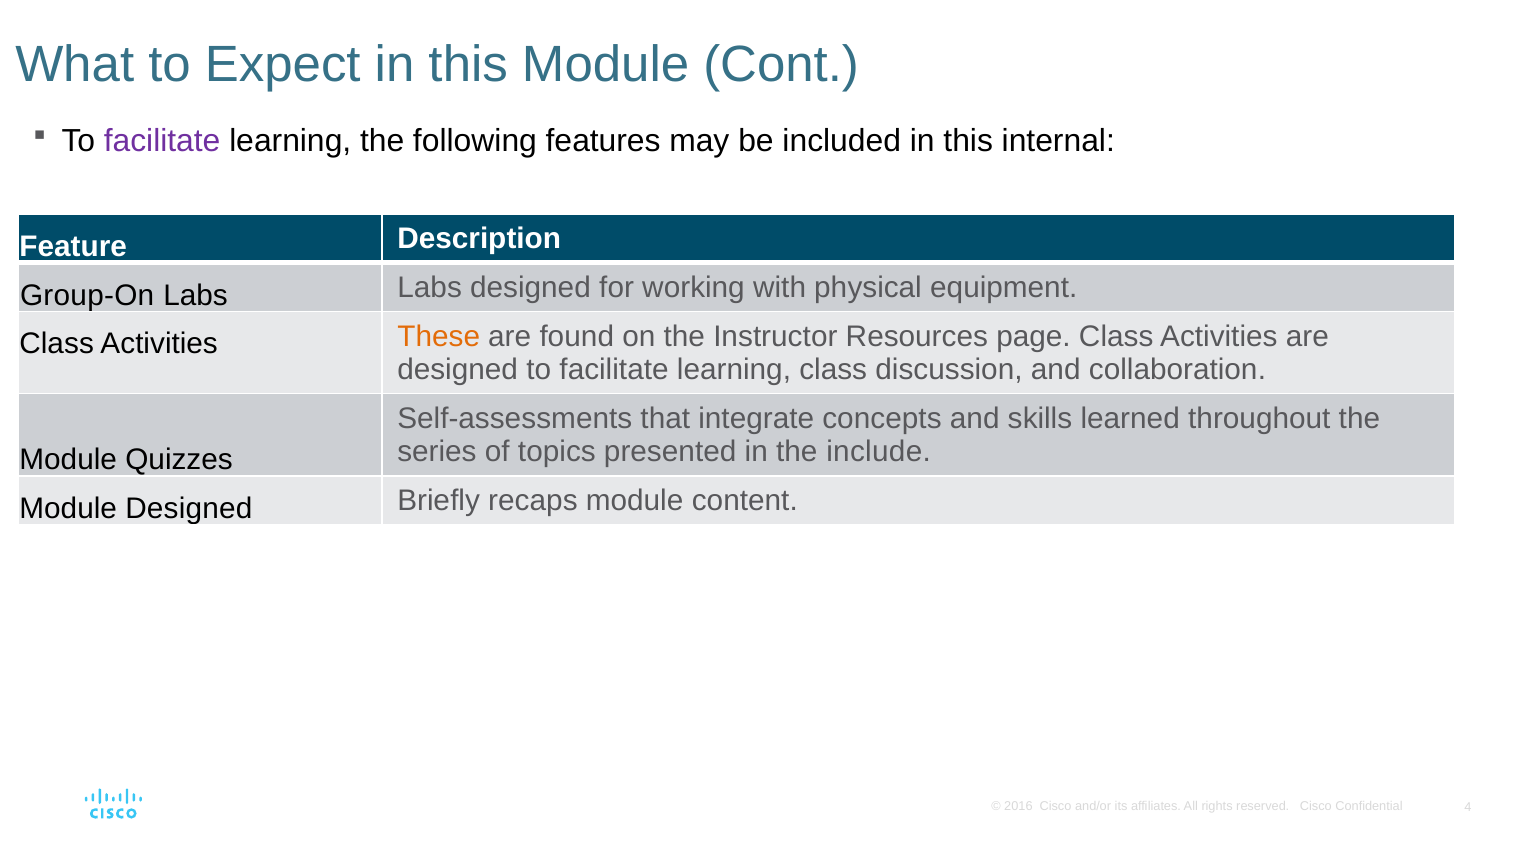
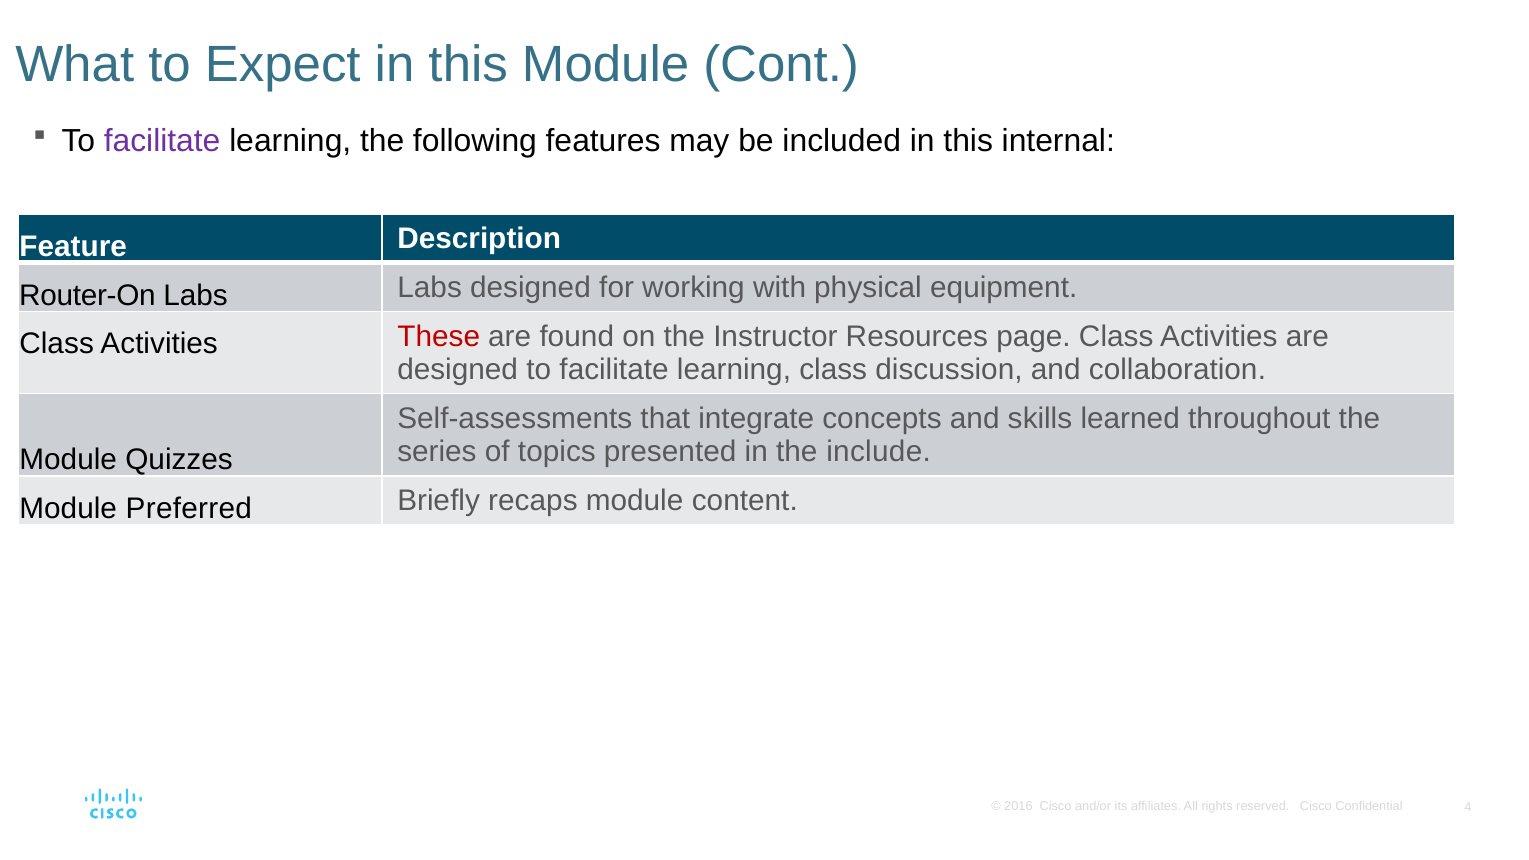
Group-On: Group-On -> Router-On (87, 295)
These colour: orange -> red (439, 336)
Module Designed: Designed -> Preferred (189, 508)
